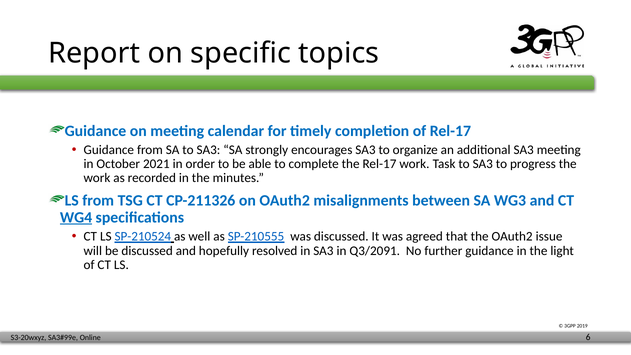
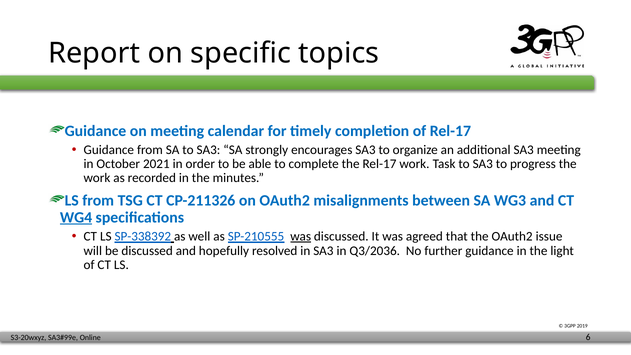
SP-210524: SP-210524 -> SP-338392 (143, 236)
was underline: none -> present (301, 236)
Q3/2091: Q3/2091 -> Q3/2036 (375, 251)
